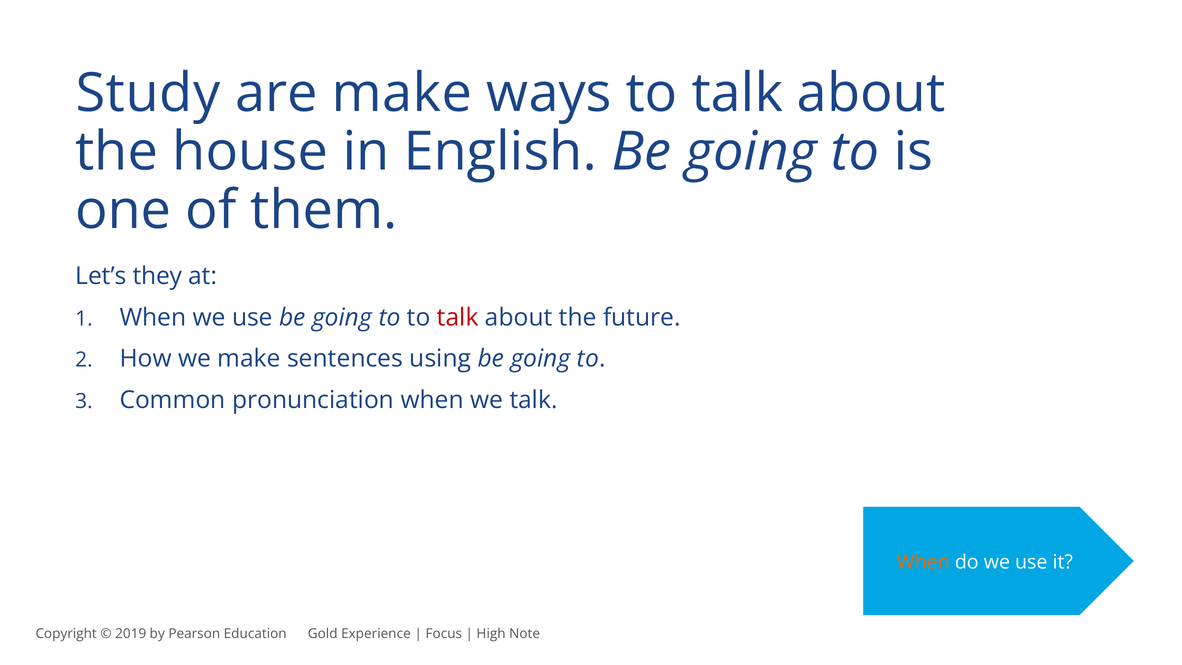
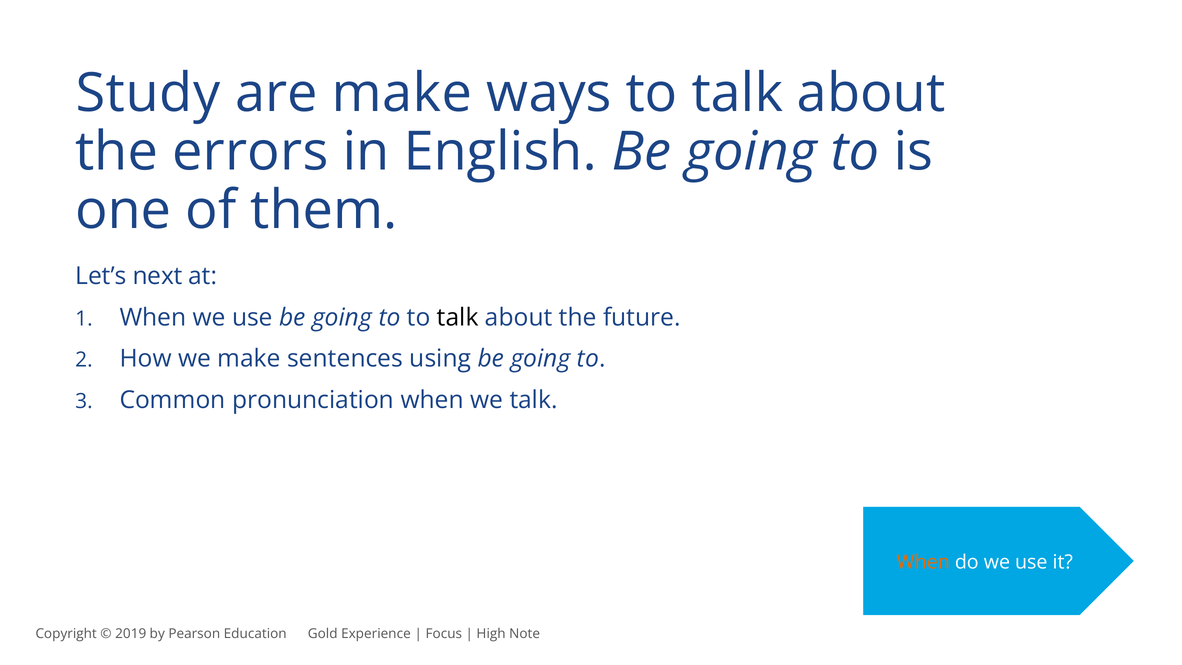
house: house -> errors (250, 152)
they: they -> next (158, 276)
talk colour: red -> black (458, 317)
